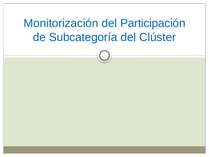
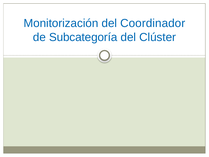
Participación: Participación -> Coordinador (153, 23)
